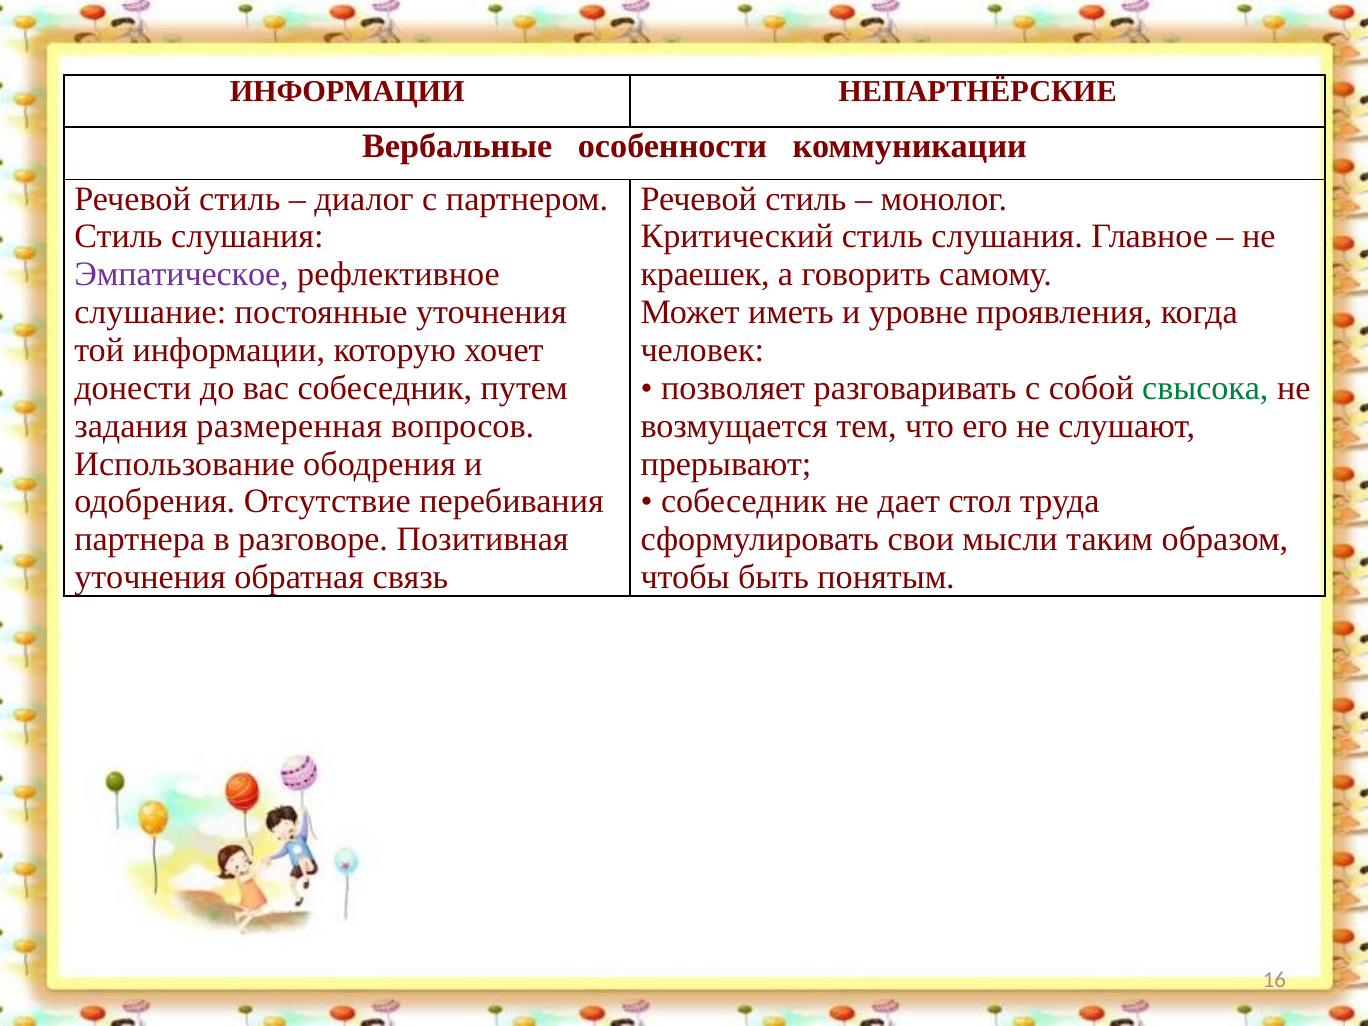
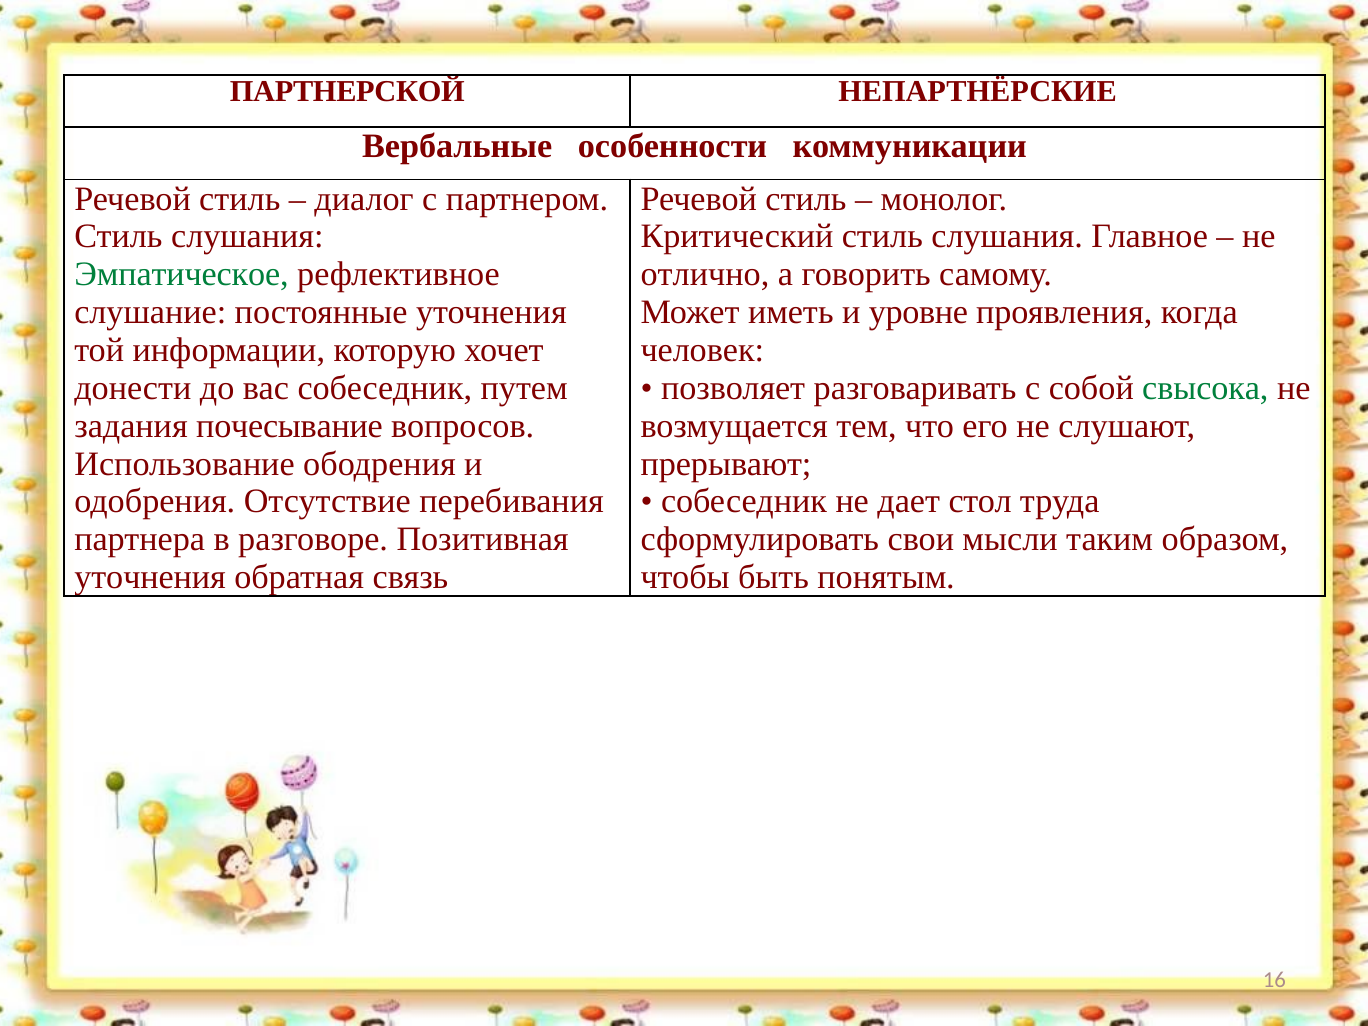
ИНФОРМАЦИИ: ИНФОРМАЦИИ -> ПАРТНЕРСКОЙ (347, 92)
Эмпатическое colour: purple -> green (182, 274)
краешек: краешек -> отлично (705, 274)
размеренная: размеренная -> почесывание (290, 426)
